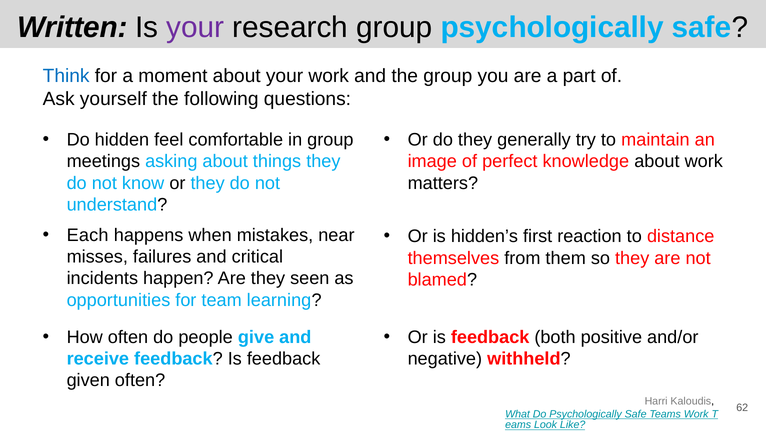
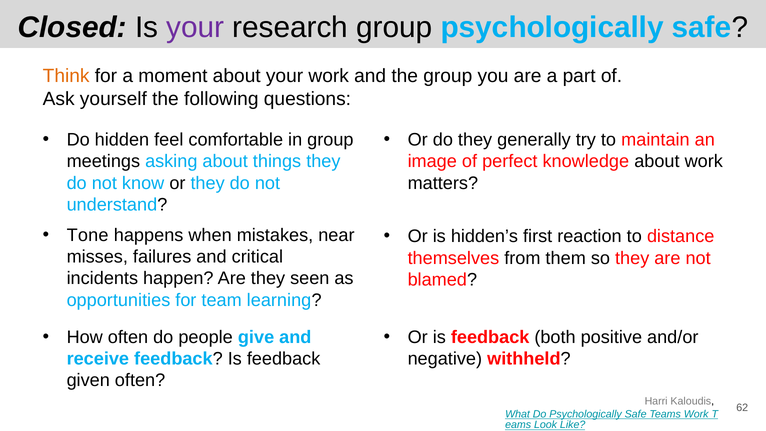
Written: Written -> Closed (72, 28)
Think colour: blue -> orange (66, 76)
Each: Each -> Tone (88, 235)
